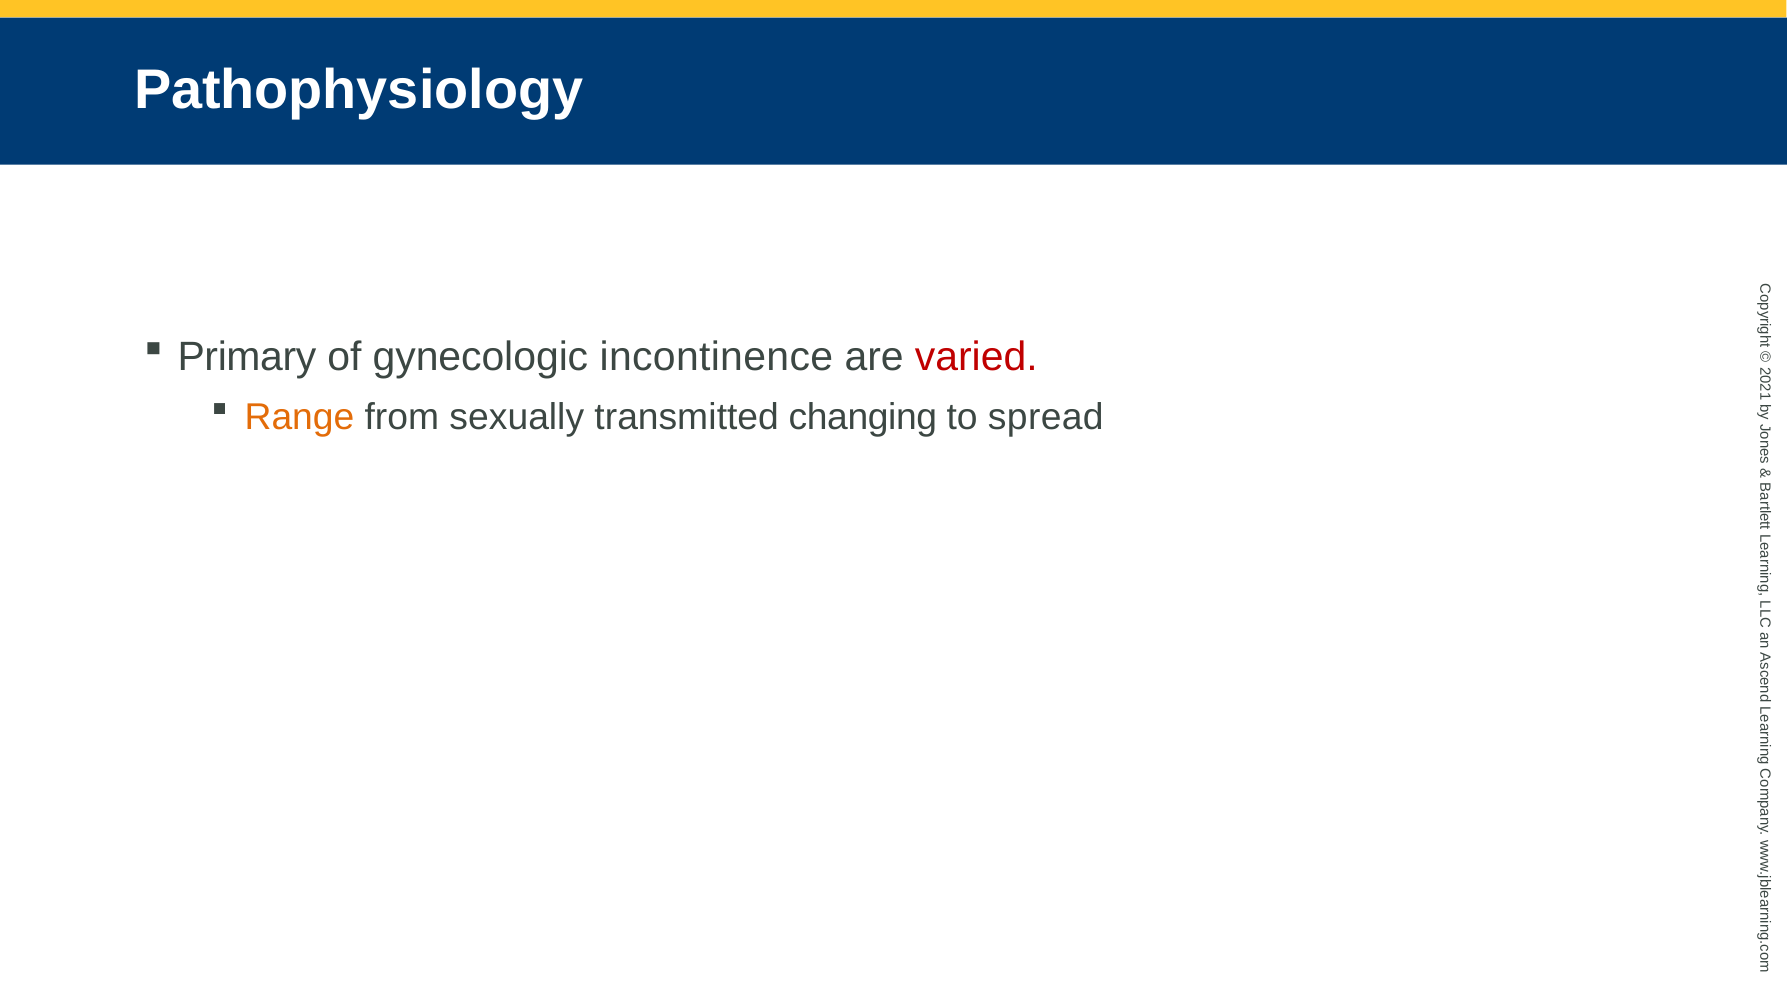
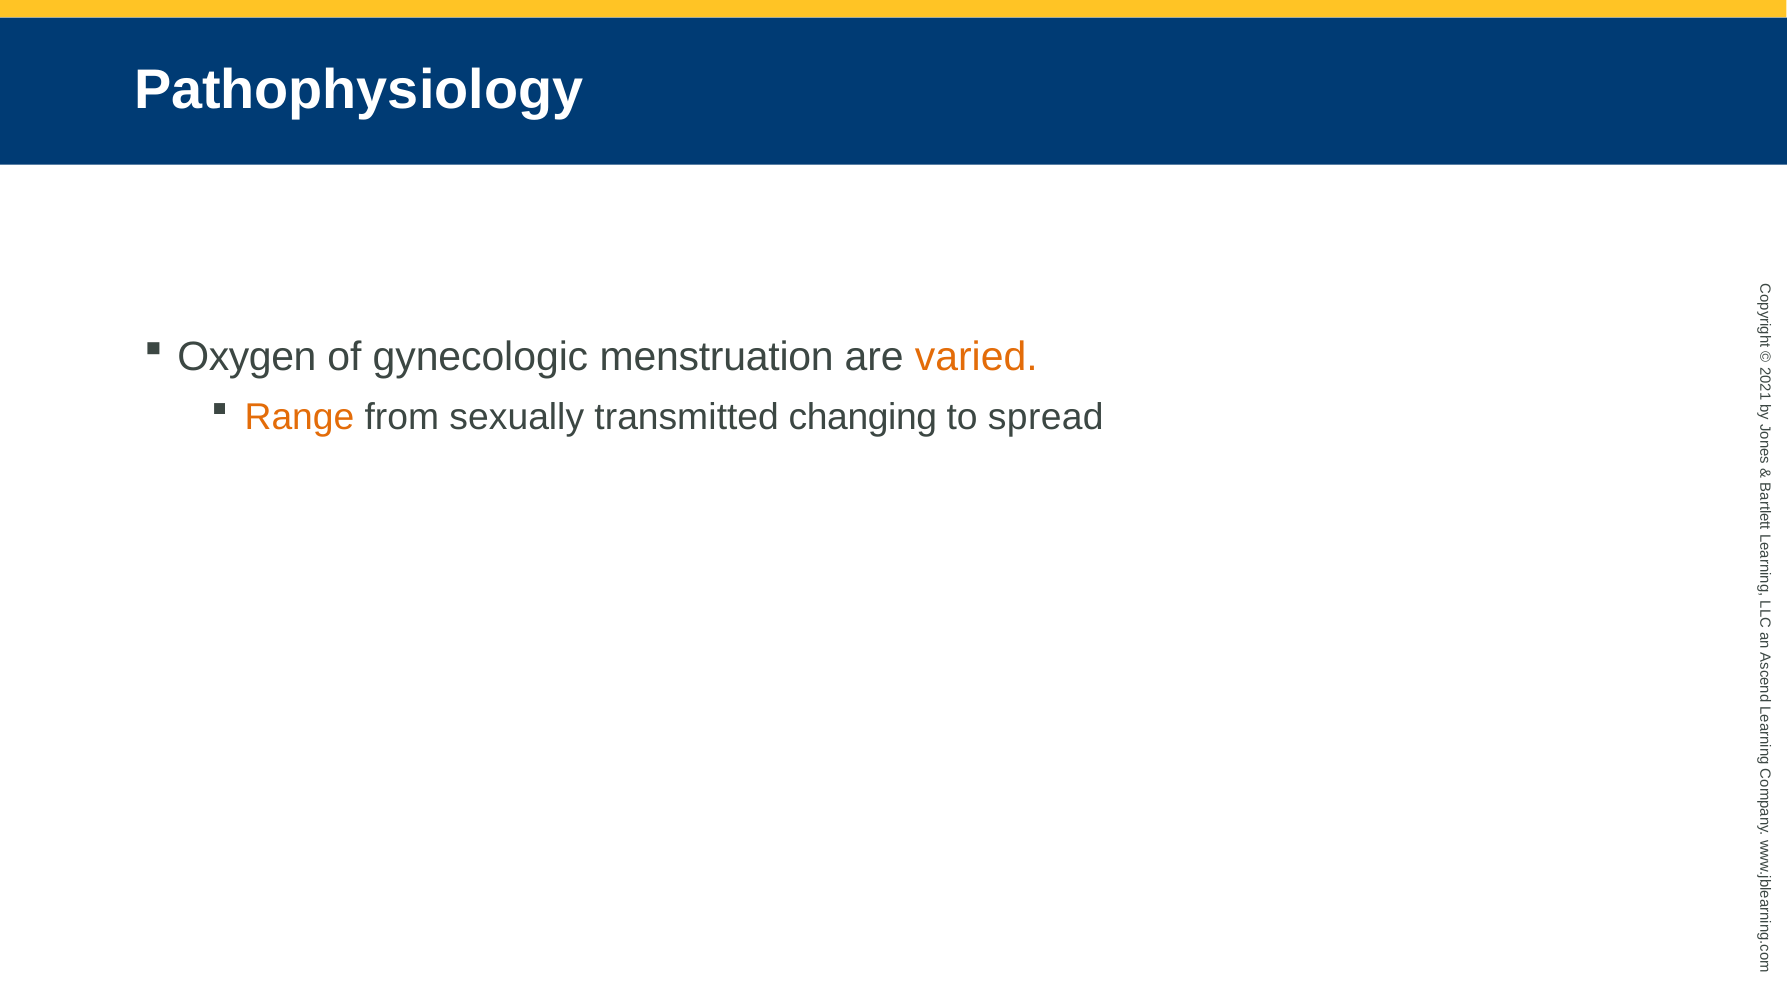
Primary: Primary -> Oxygen (247, 357)
incontinence: incontinence -> menstruation (717, 357)
varied colour: red -> orange (976, 357)
